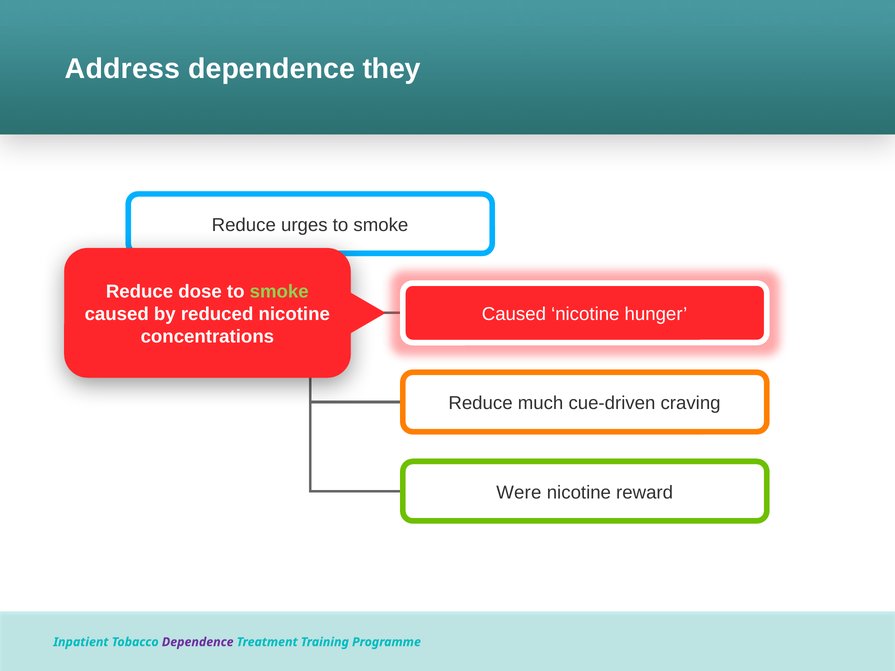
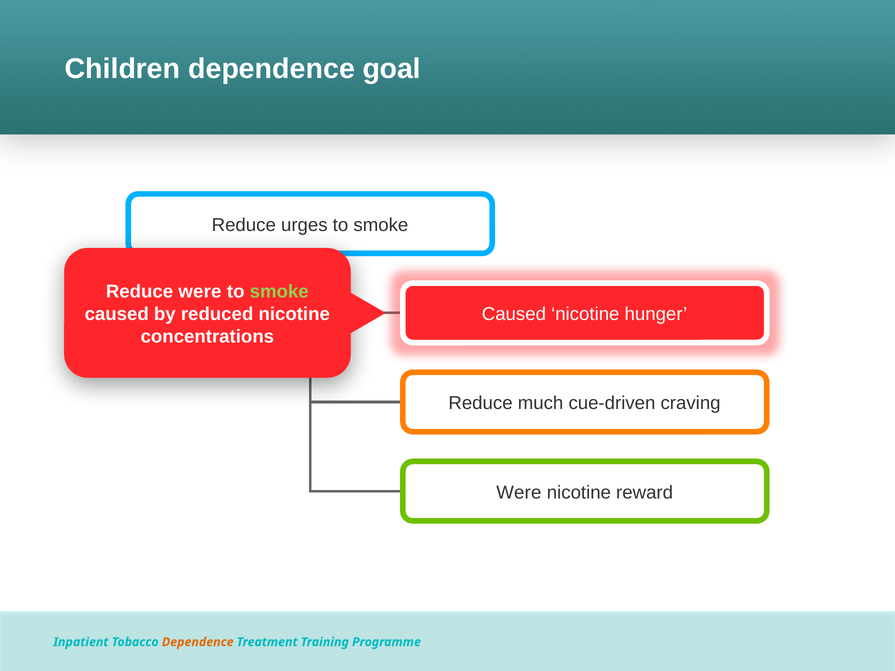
Address: Address -> Children (123, 69)
they: they -> goal (392, 69)
Reduce dose: dose -> were (200, 292)
Dependence colour: purple -> orange (198, 642)
